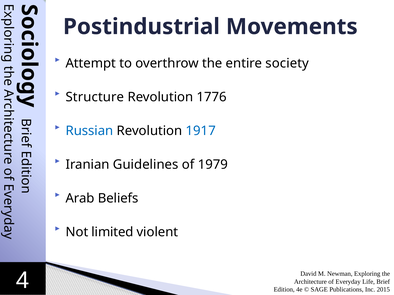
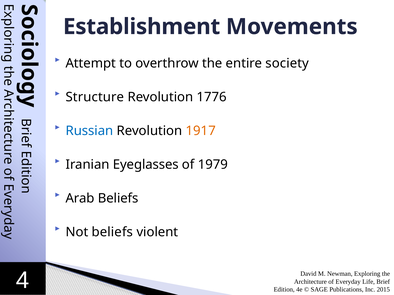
Postindustrial: Postindustrial -> Establishment (142, 27)
1917 colour: blue -> orange (201, 131)
Guidelines: Guidelines -> Eyeglasses (146, 165)
Not limited: limited -> beliefs (112, 233)
